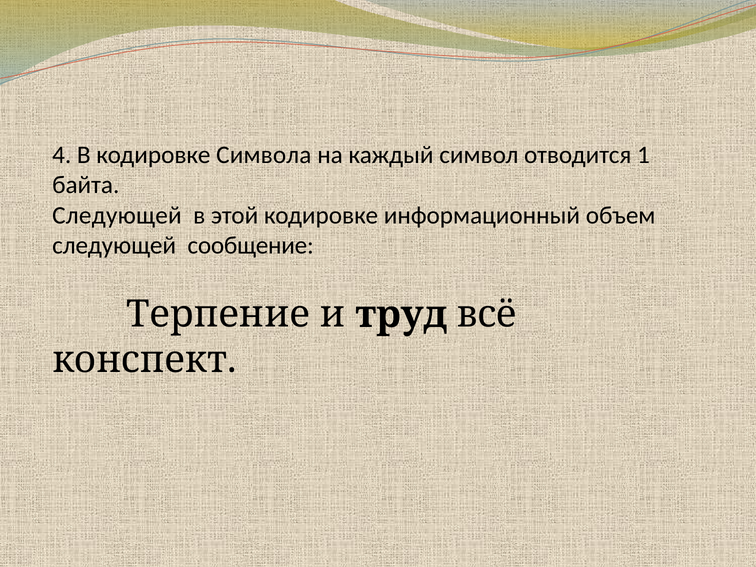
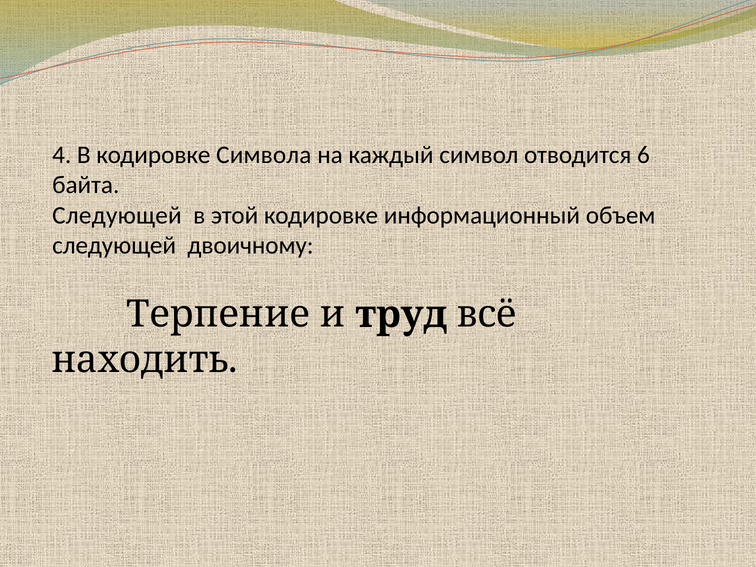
1: 1 -> 6 (643, 155)
сообщение: сообщение -> двоичному (251, 246)
конспект: конспект -> находить (145, 360)
